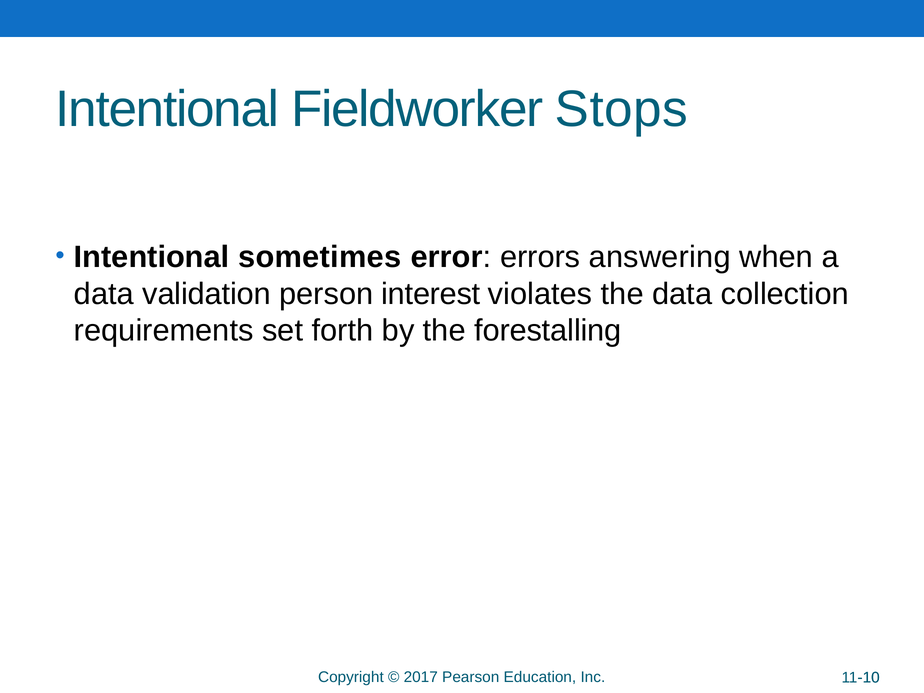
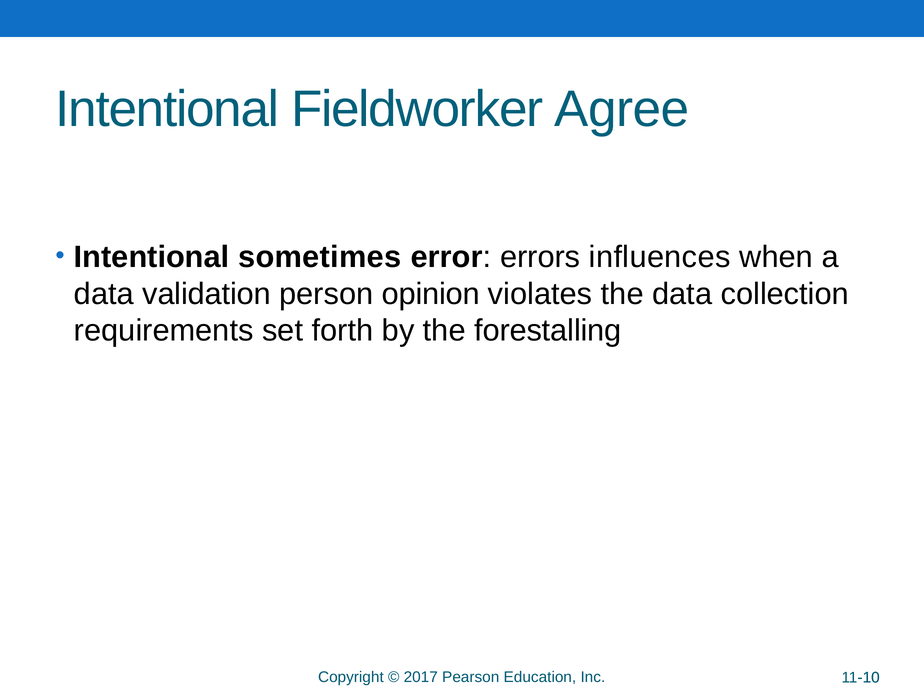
Stops: Stops -> Agree (622, 109)
answering: answering -> influences (660, 257)
interest: interest -> opinion (431, 294)
